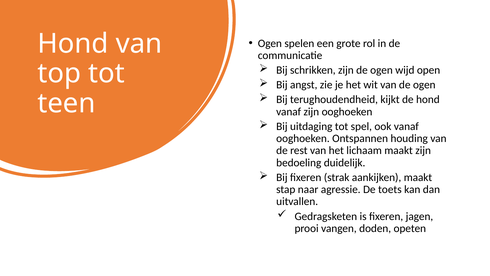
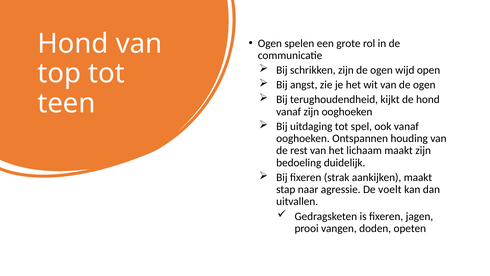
toets: toets -> voelt (390, 189)
